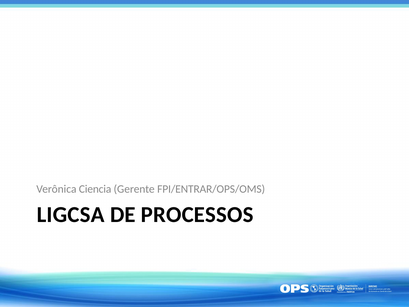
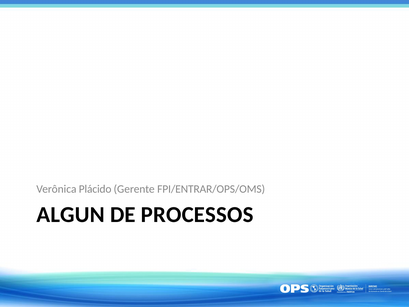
Ciencia: Ciencia -> Plácido (95, 189)
LIGCSA: LIGCSA -> ALGUN (71, 214)
